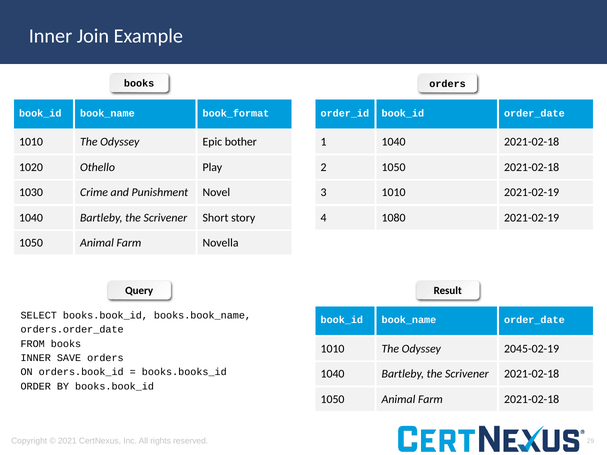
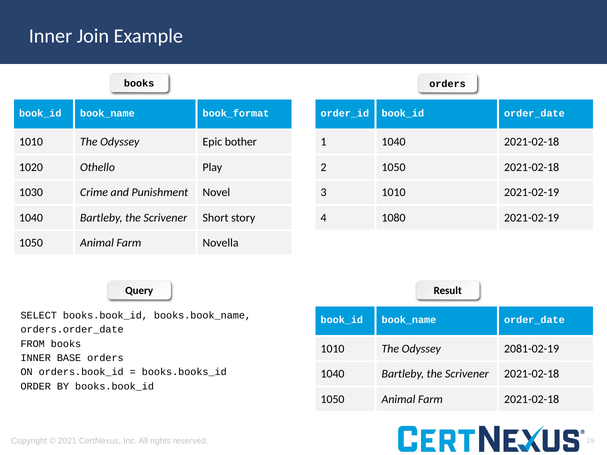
2045-02-19: 2045-02-19 -> 2081-02-19 (532, 349)
SAVE: SAVE -> BASE (69, 358)
